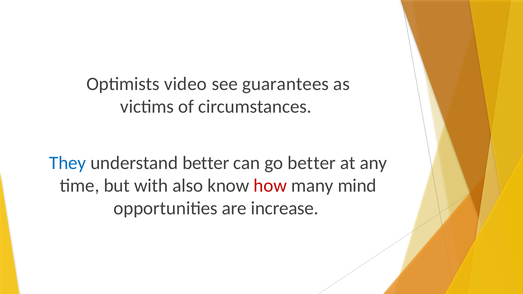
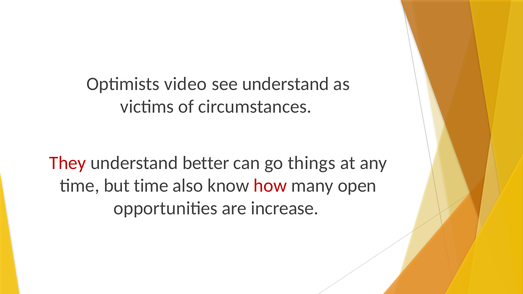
see guarantees: guarantees -> understand (286, 84)
They colour: blue -> red (68, 163)
go better: better -> things (312, 163)
but with: with -> time (151, 186)
mind: mind -> open (357, 186)
